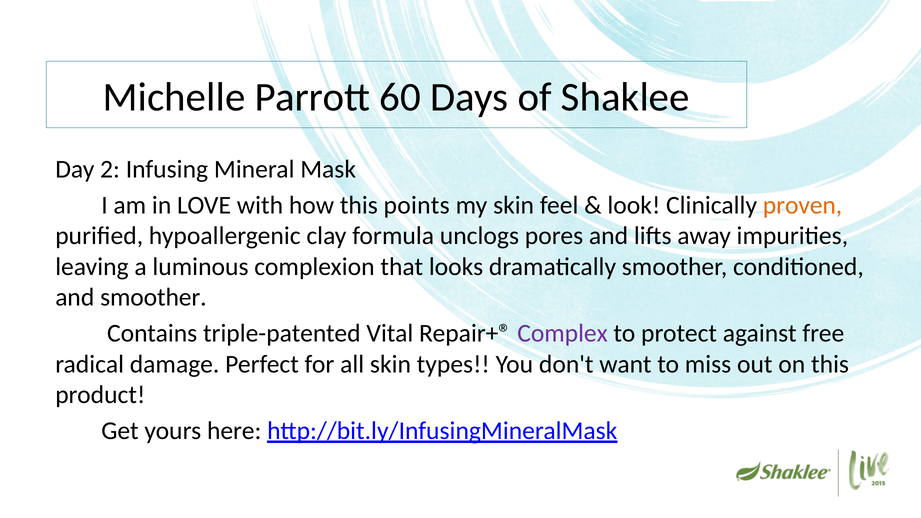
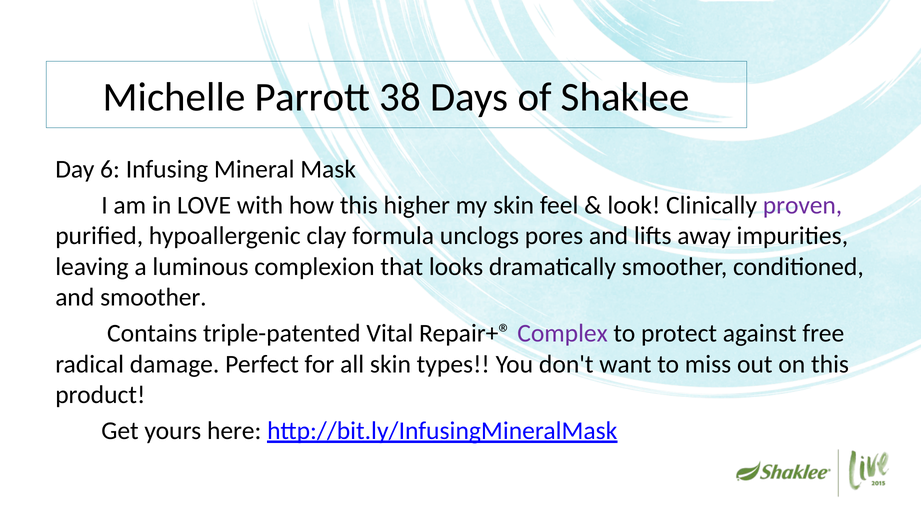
60: 60 -> 38 (400, 97)
2: 2 -> 6 (110, 169)
points: points -> higher (417, 205)
proven colour: orange -> purple (803, 205)
